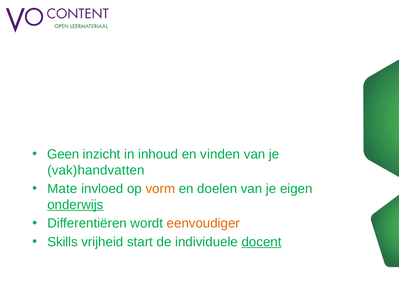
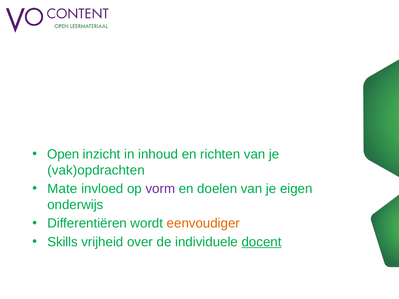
Geen: Geen -> Open (63, 154)
vinden: vinden -> richten (220, 154)
vak)handvatten: vak)handvatten -> vak)opdrachten (96, 170)
vorm colour: orange -> purple (160, 189)
onderwijs underline: present -> none (75, 205)
start: start -> over (140, 242)
